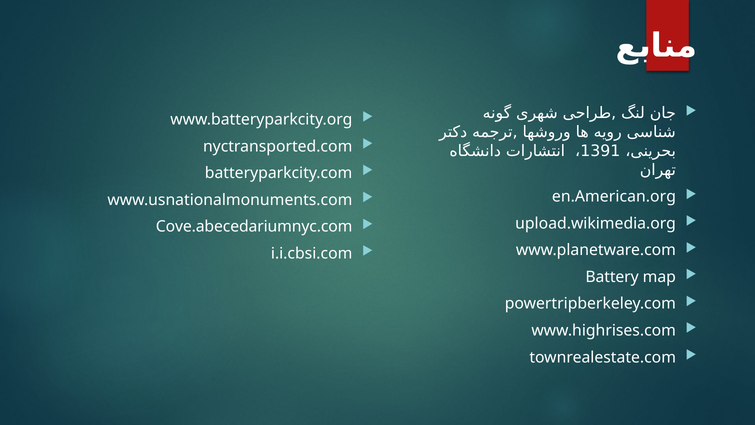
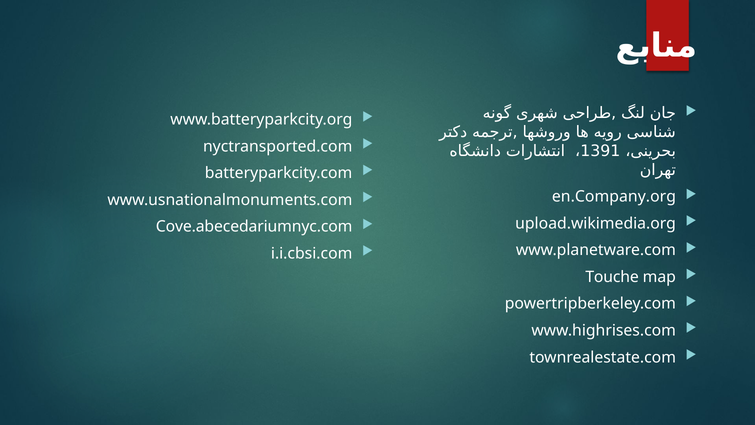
en.American.org: en.American.org -> en.Company.org (614, 197)
Battery: Battery -> Touche (612, 277)
